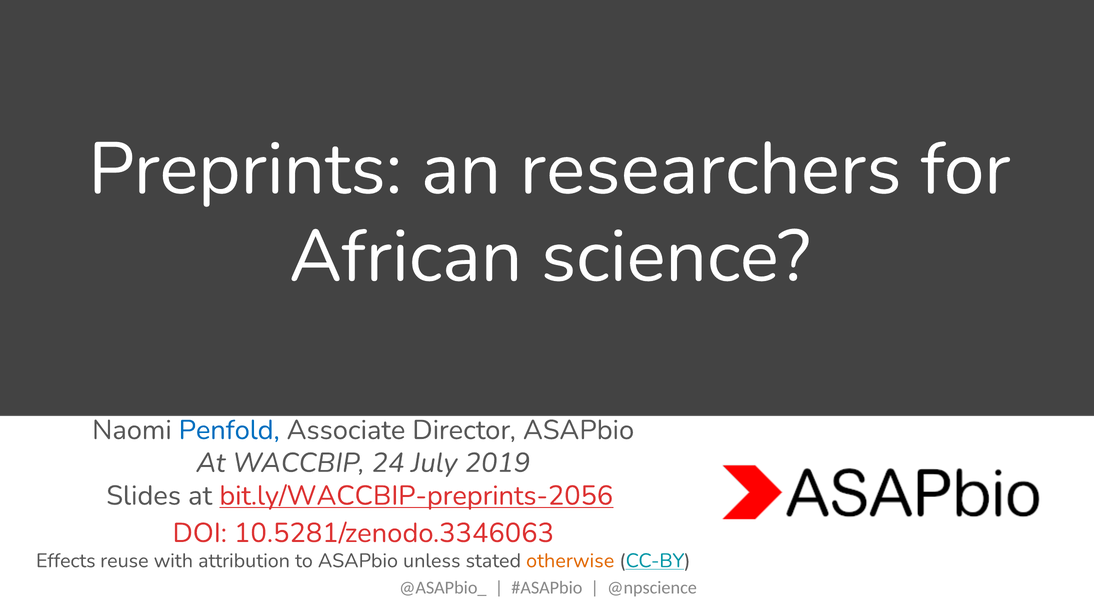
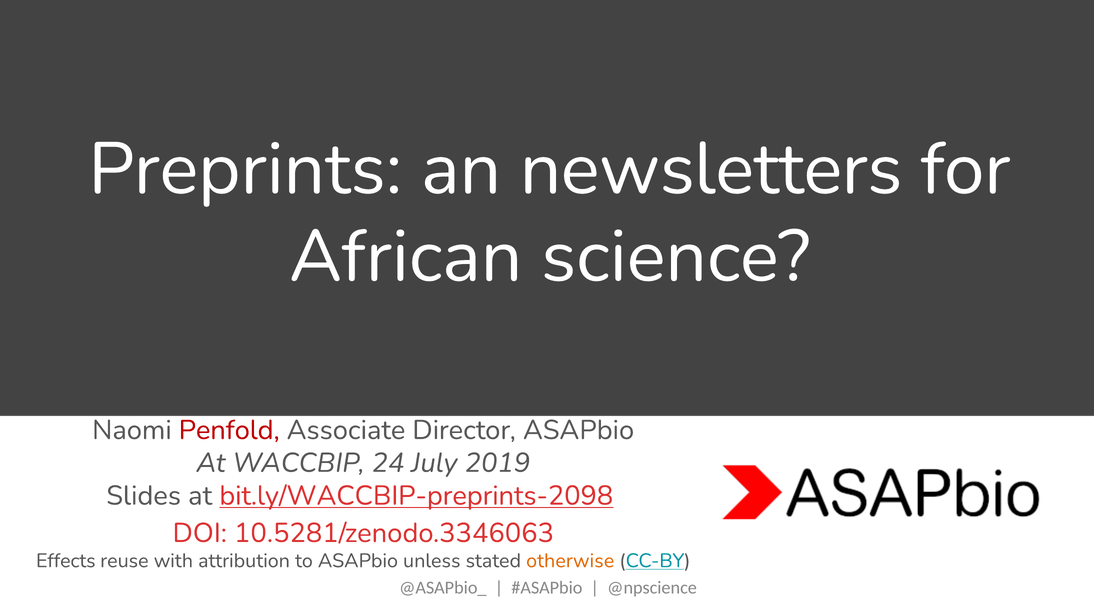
researchers: researchers -> newsletters (711, 169)
Penfold colour: blue -> red (229, 430)
bit.ly/WACCBIP-preprints-2056: bit.ly/WACCBIP-preprints-2056 -> bit.ly/WACCBIP-preprints-2098 (416, 496)
